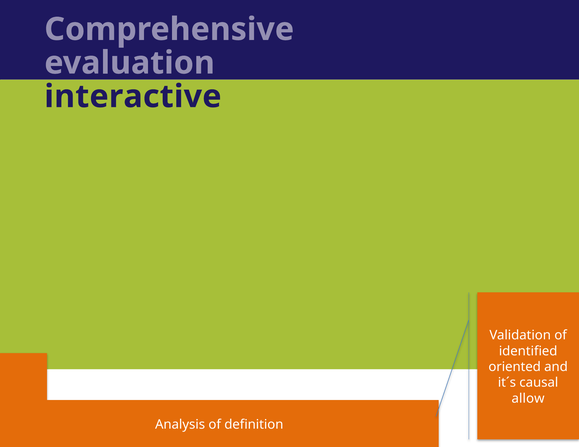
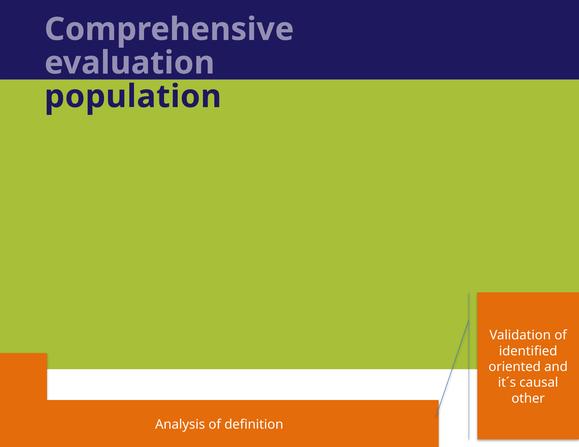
interactive: interactive -> population (133, 97)
allow: allow -> other (528, 399)
